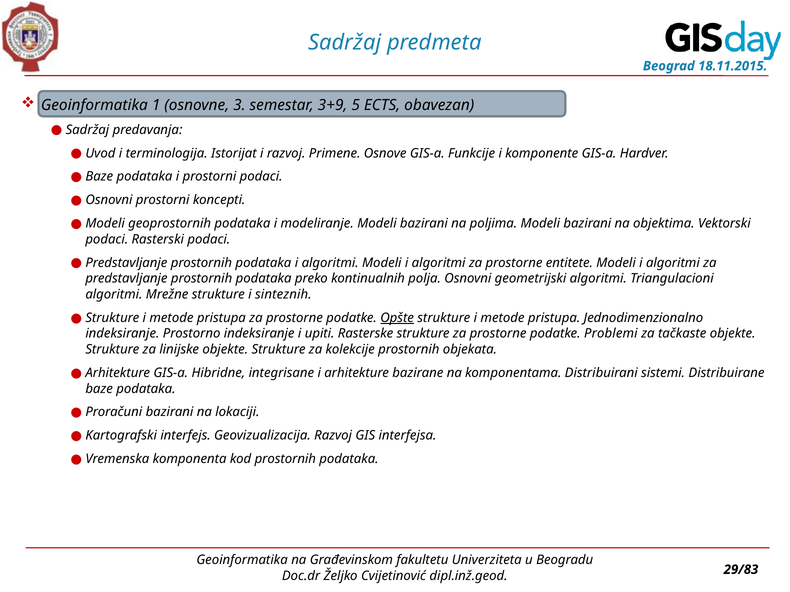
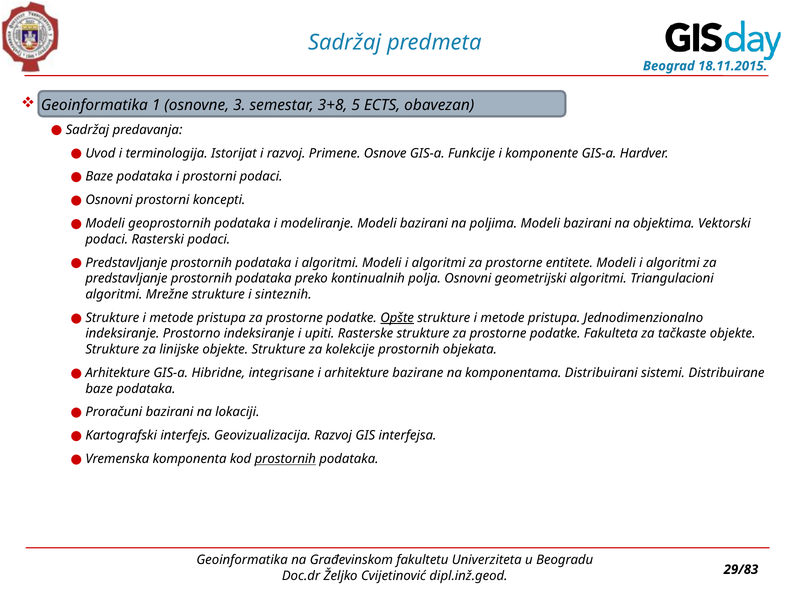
3+9: 3+9 -> 3+8 (333, 105)
Problemi: Problemi -> Fakulteta (611, 334)
prostornih underline: none -> present (285, 459)
